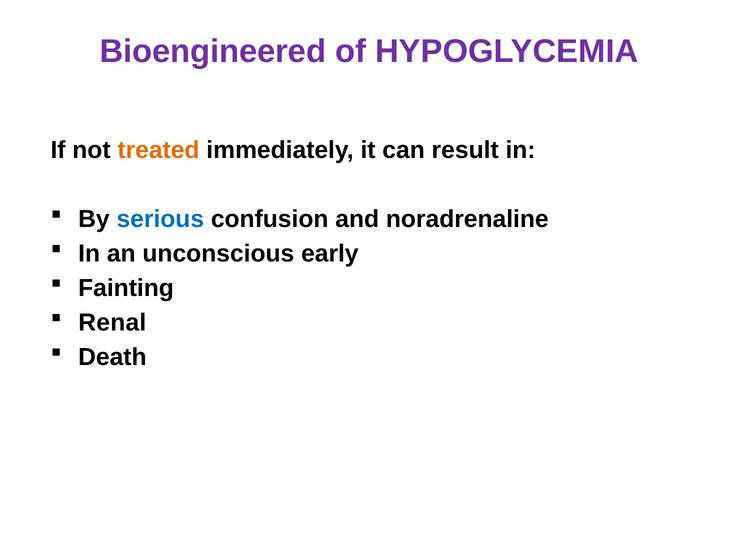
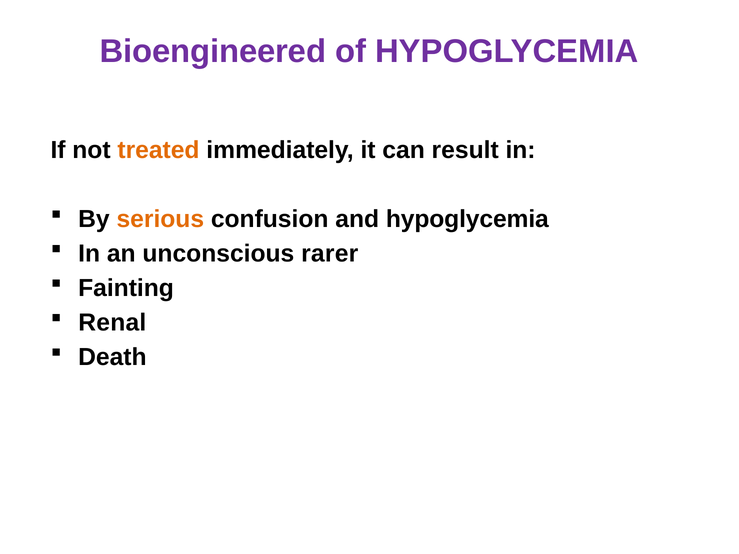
serious colour: blue -> orange (160, 219)
and noradrenaline: noradrenaline -> hypoglycemia (467, 219)
early: early -> rarer (330, 254)
